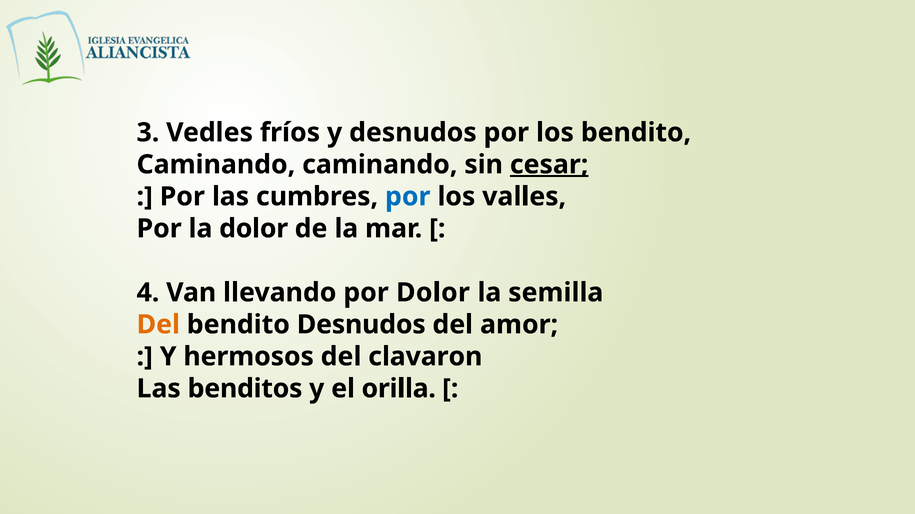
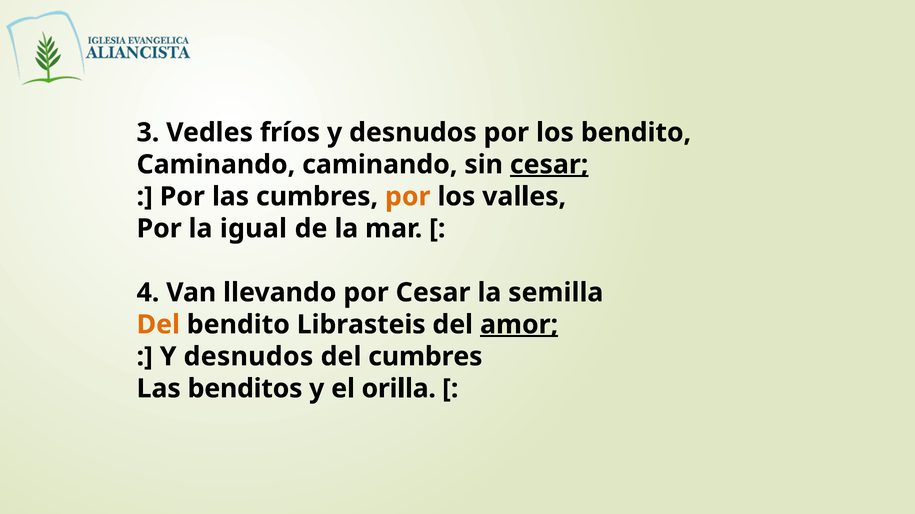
por colour: blue -> orange (408, 197)
la dolor: dolor -> igual (253, 229)
por Dolor: Dolor -> Cesar (433, 293)
bendito Desnudos: Desnudos -> Librasteis (361, 325)
amor underline: none -> present (519, 325)
hermosos: hermosos -> desnudos (248, 357)
del clavaron: clavaron -> cumbres (425, 357)
